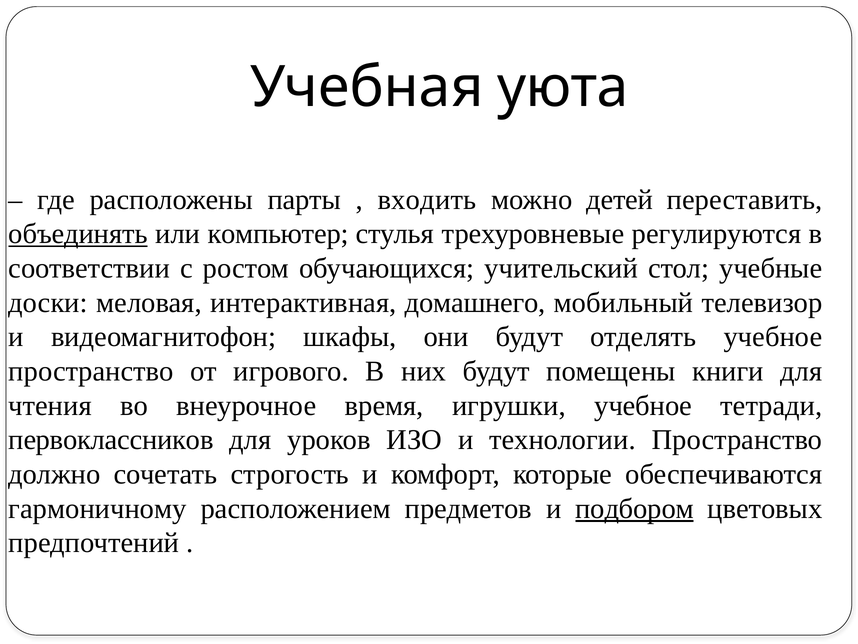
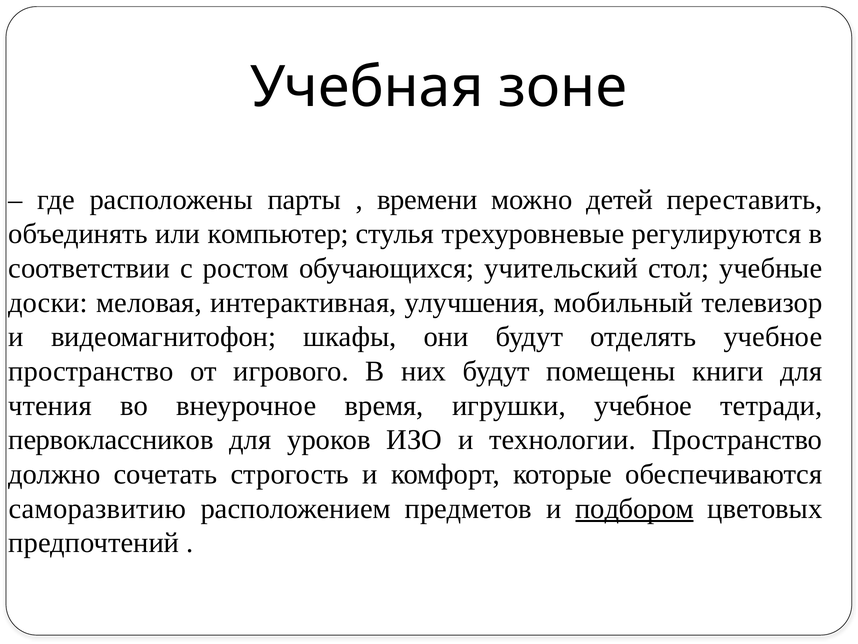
уюта: уюта -> зоне (563, 87)
входить: входить -> времени (427, 199)
объединять underline: present -> none (78, 234)
домашнего: домашнего -> улучшения (475, 302)
гармоничному: гармоничному -> саморазвитию (97, 508)
